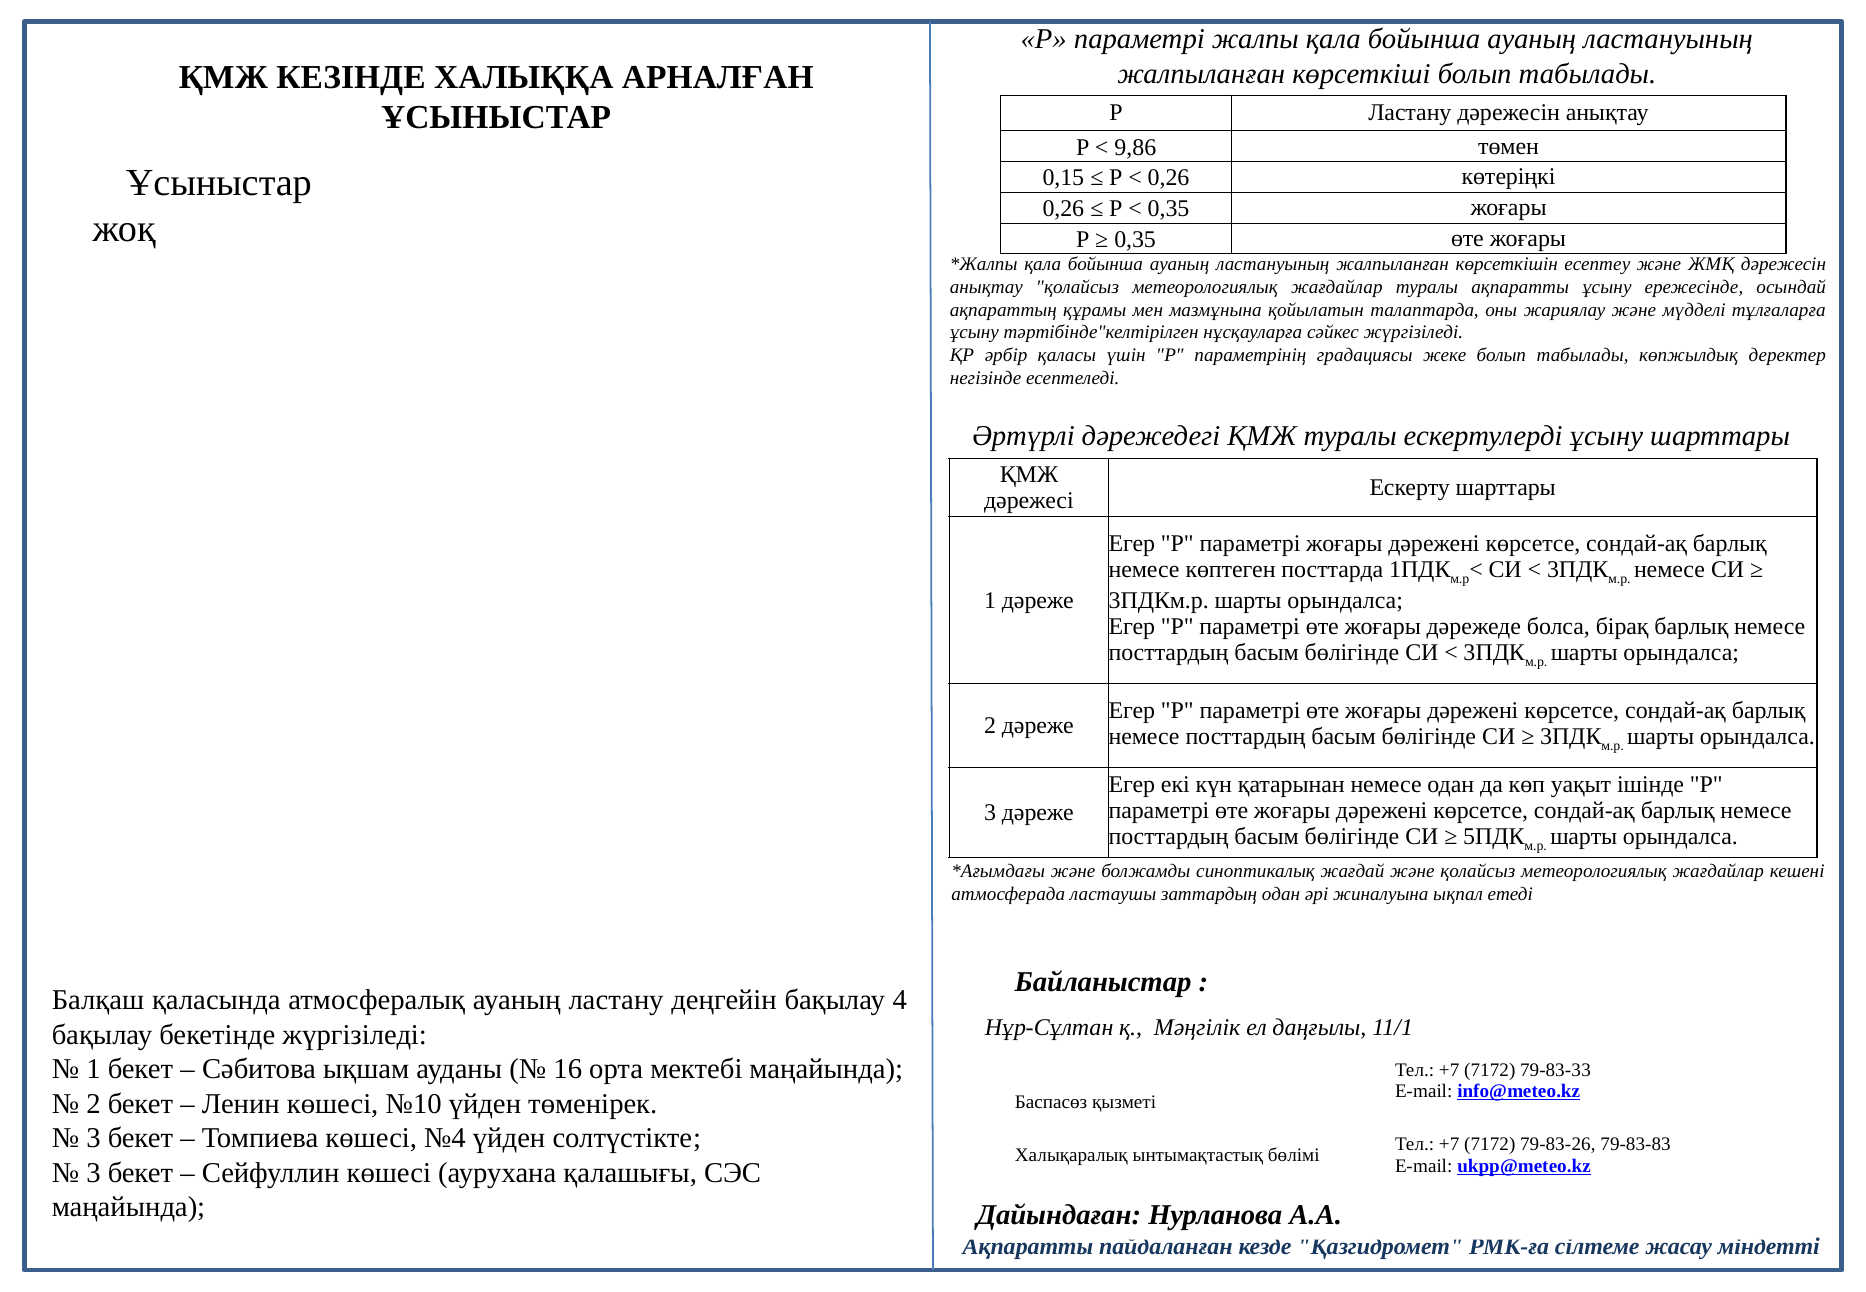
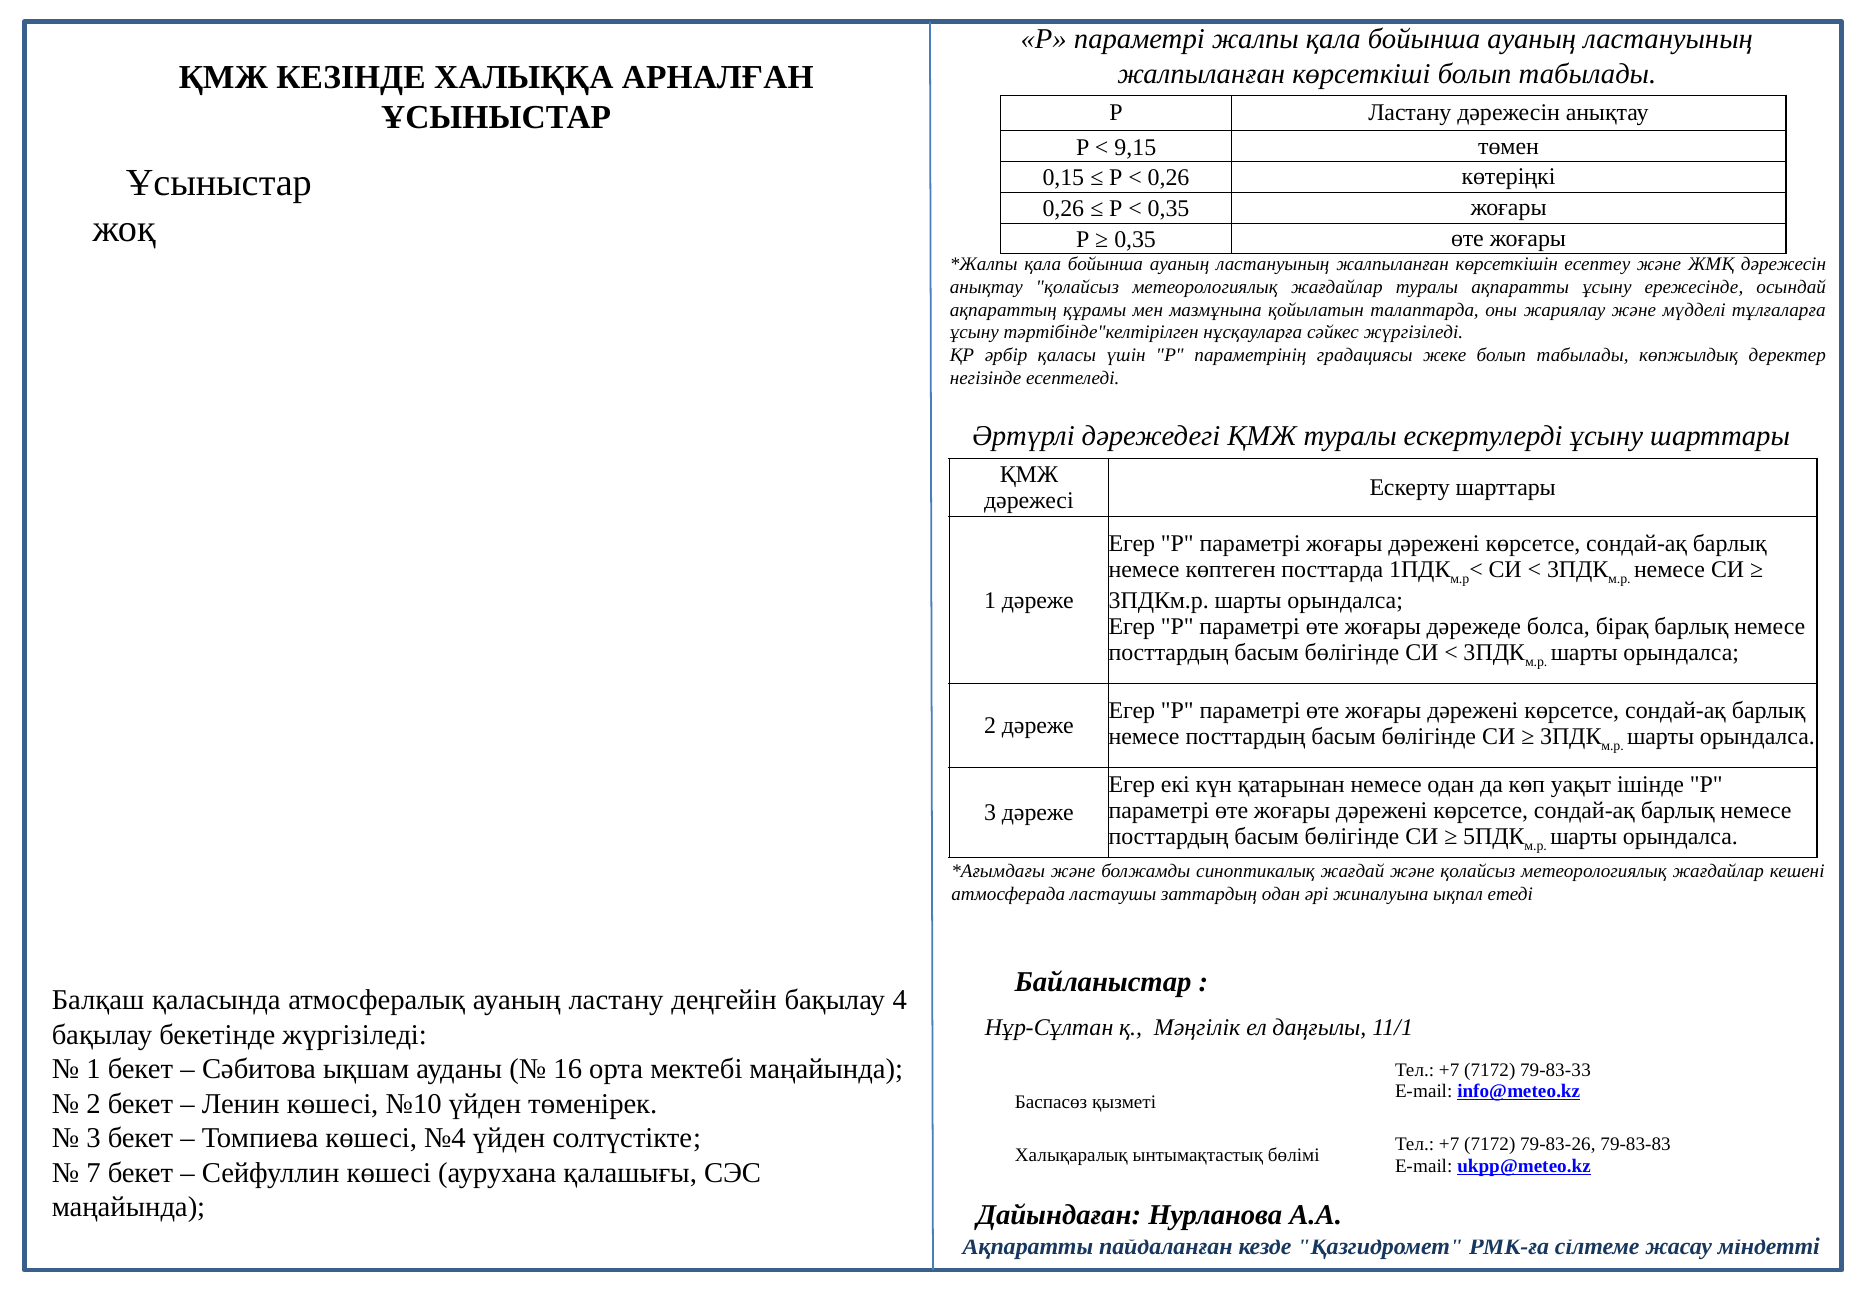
9,86: 9,86 -> 9,15 (1135, 147)
3: 3 -> 7 (93, 1172)
